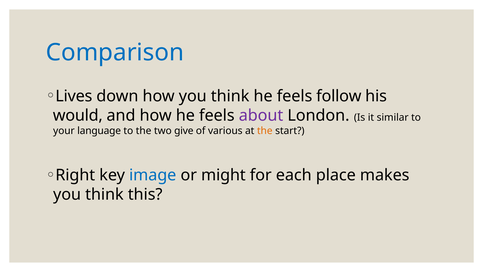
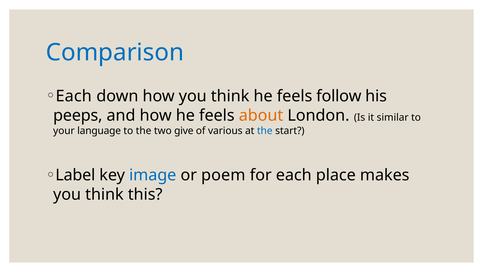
Lives: Lives -> Each (74, 96)
would: would -> peeps (78, 115)
about colour: purple -> orange (261, 115)
the colour: orange -> blue (265, 131)
Right: Right -> Label (75, 175)
might: might -> poem (223, 175)
